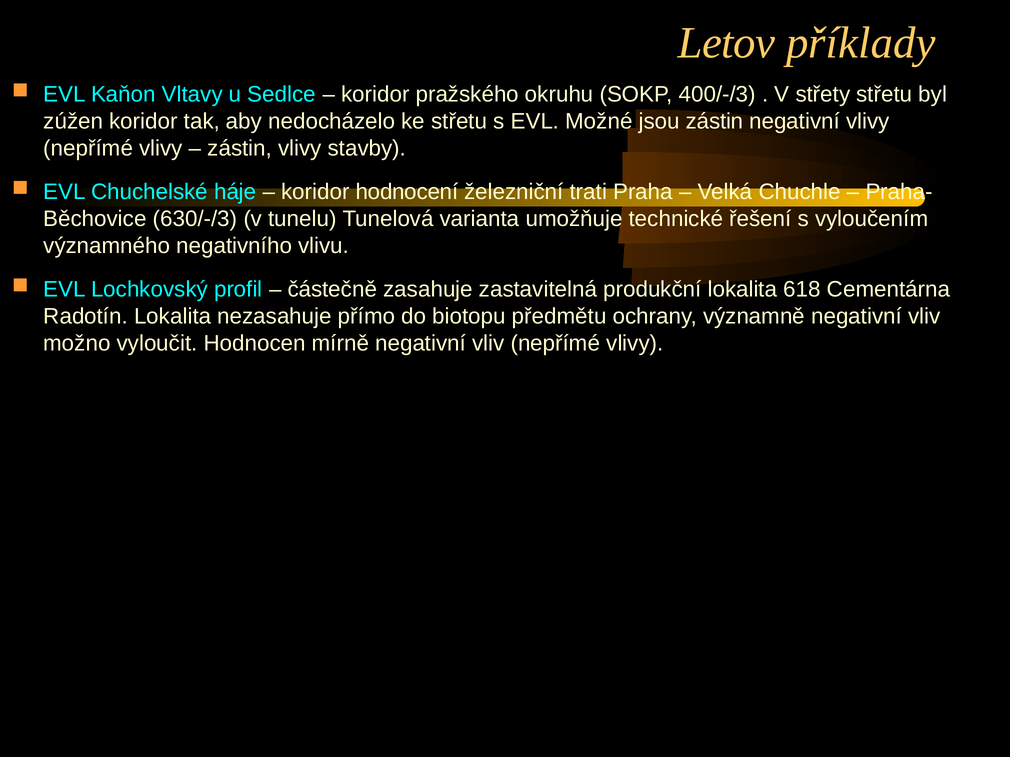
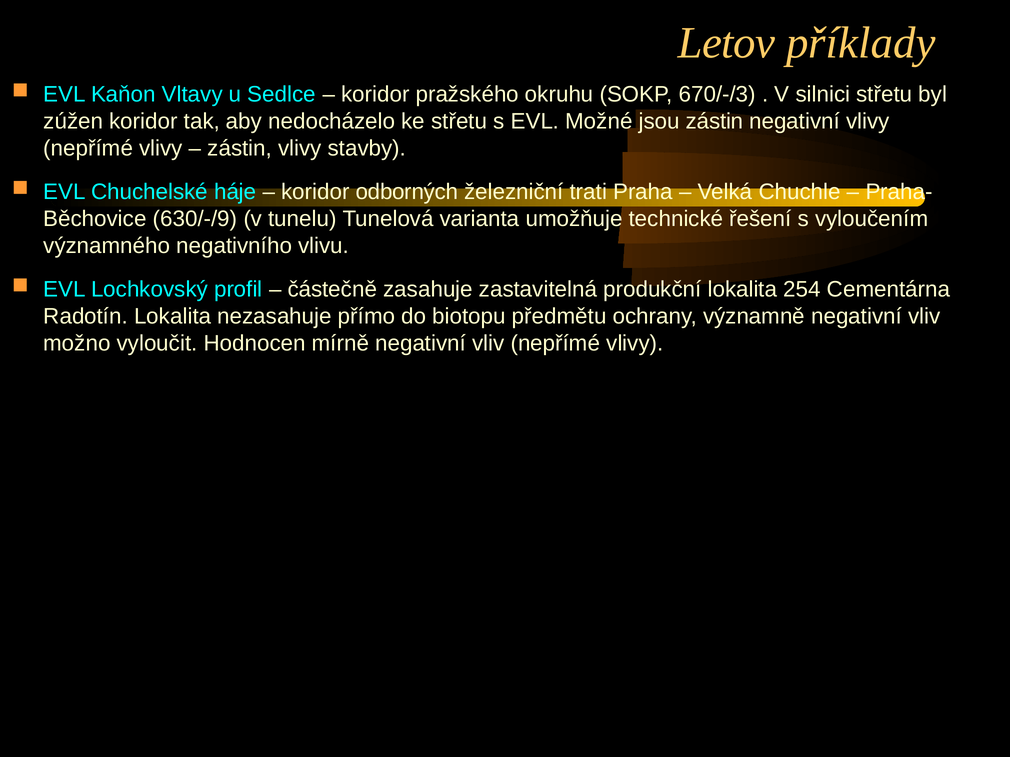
400/-/3: 400/-/3 -> 670/-/3 (717, 95)
střety: střety -> silnici (823, 95)
hodnocení: hodnocení -> odborných (407, 192)
630/-/3: 630/-/3 -> 630/-/9 (195, 219)
618: 618 -> 254 (802, 290)
